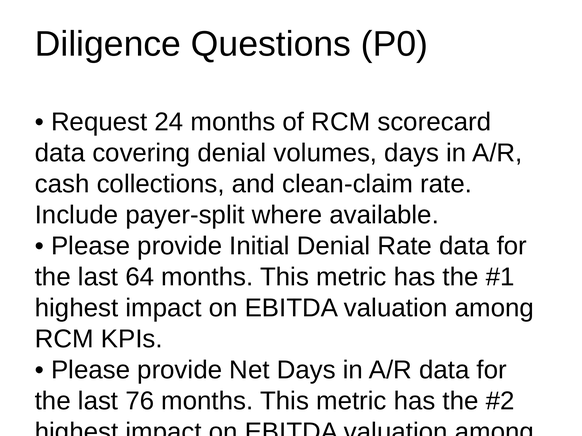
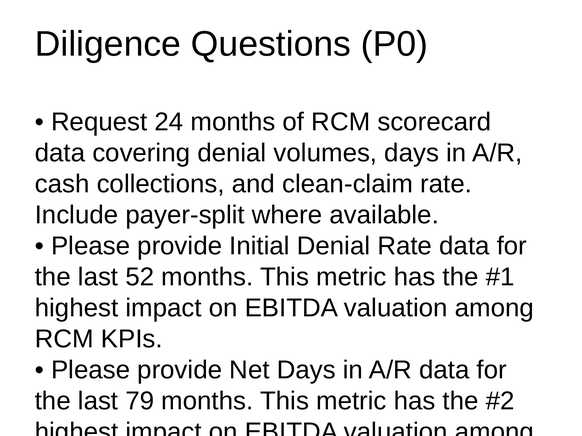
64: 64 -> 52 (140, 277)
76: 76 -> 79 (140, 401)
